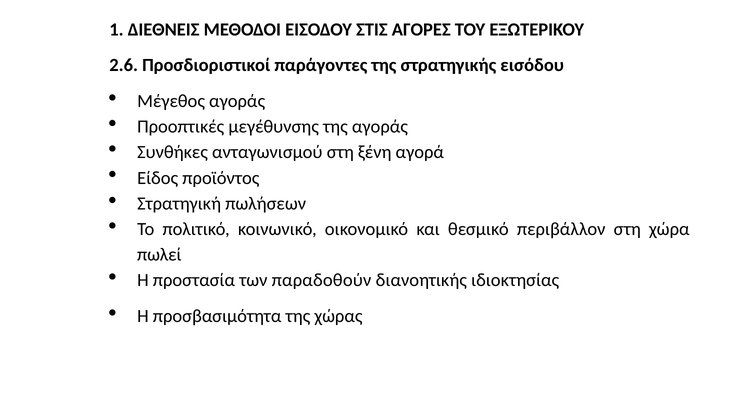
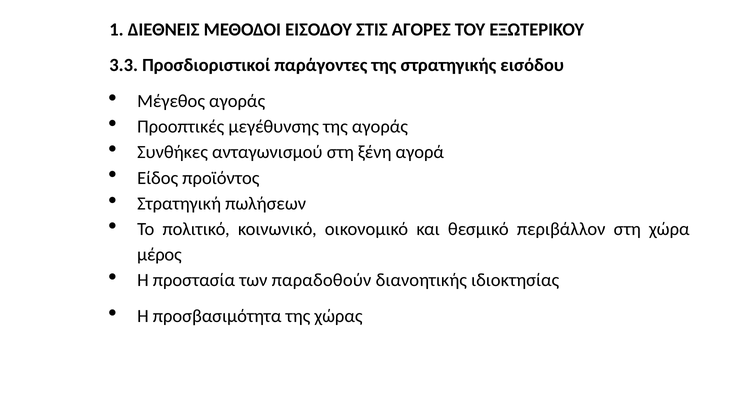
2.6: 2.6 -> 3.3 (124, 65)
πωλεί: πωλεί -> μέρος (159, 254)
